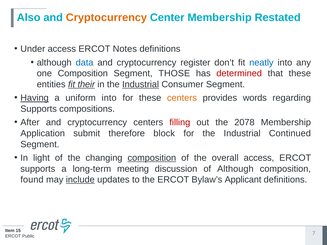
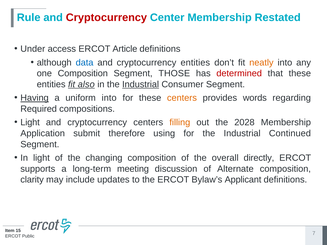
Also: Also -> Rule (29, 18)
Cryptocurrency colour: orange -> red (106, 18)
Notes: Notes -> Article (125, 49)
cryptocurrency register: register -> entities (195, 63)
neatly colour: blue -> orange (261, 63)
their: their -> also (86, 84)
Supports: Supports -> Required (39, 109)
After: After -> Light (30, 123)
filling colour: red -> orange (180, 123)
2078: 2078 -> 2028 (244, 123)
block: block -> using (164, 134)
composition underline: present -> none (152, 158)
overall access: access -> directly (259, 158)
of Although: Although -> Alternate (235, 169)
found: found -> clarity (32, 180)
include underline: present -> none (80, 180)
